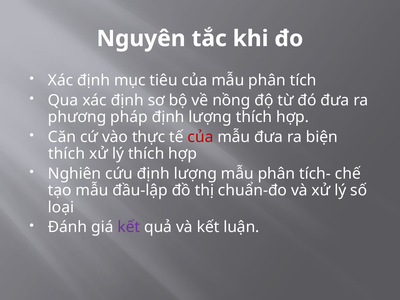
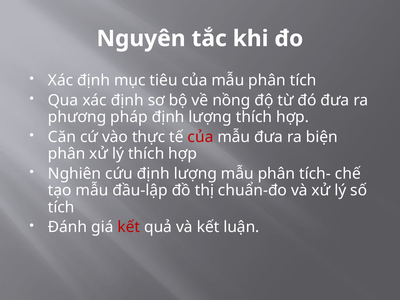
thích: thích -> phân (67, 154)
loại: loại -> tích (61, 207)
kết colour: purple -> red (129, 227)
